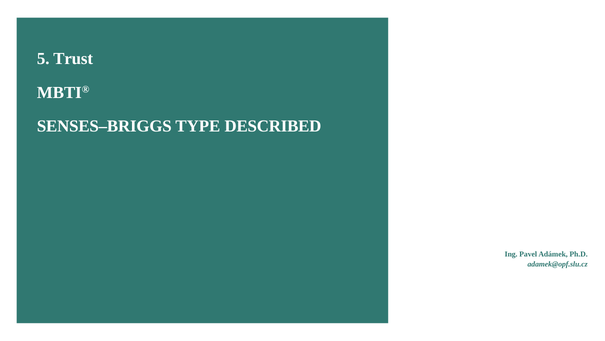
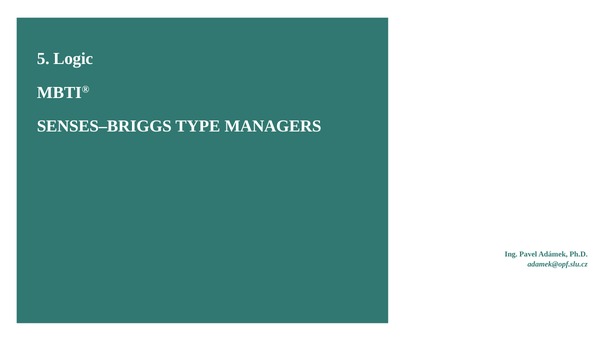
Trust: Trust -> Logic (73, 59)
DESCRIBED: DESCRIBED -> MANAGERS (273, 126)
